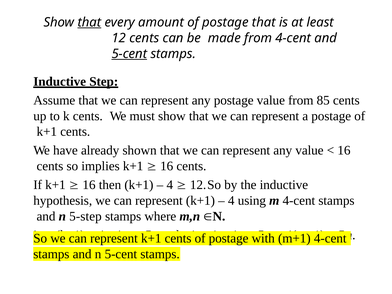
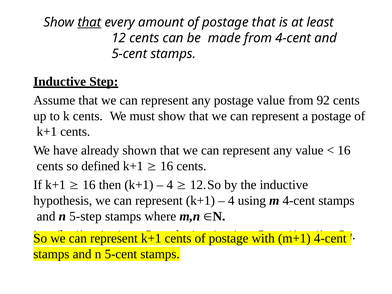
5-cent underline: present -> none (129, 54)
85: 85 -> 92 (323, 100)
implies: implies -> defined (101, 166)
